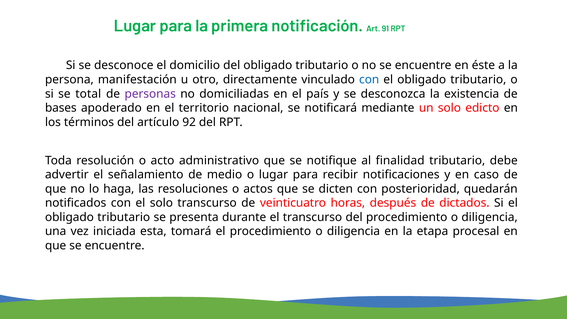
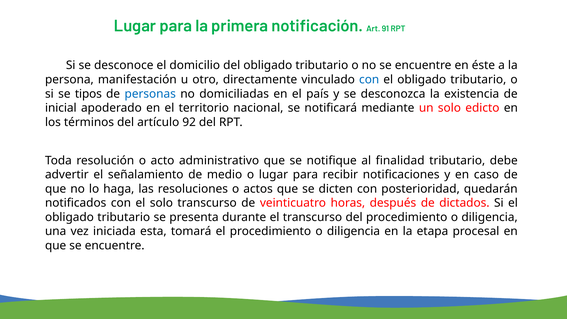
total: total -> tipos (88, 94)
personas colour: purple -> blue (150, 94)
bases: bases -> inicial (61, 108)
